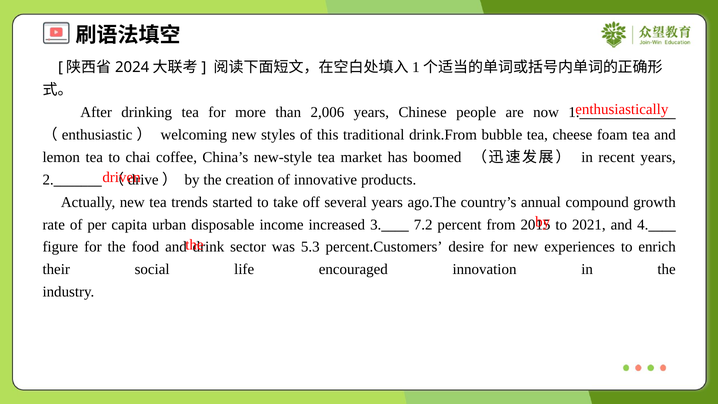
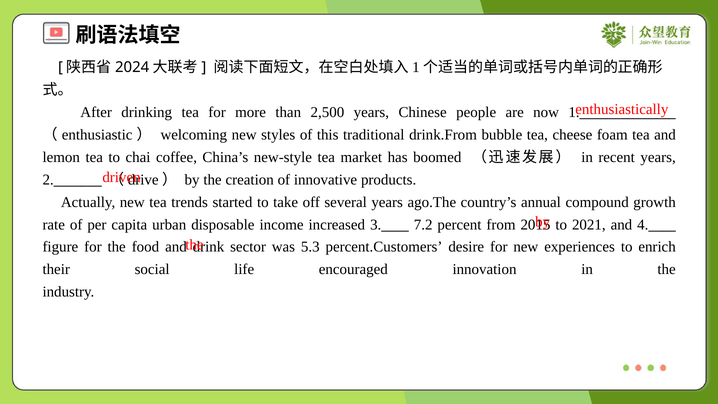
2,006: 2,006 -> 2,500 (327, 112)
